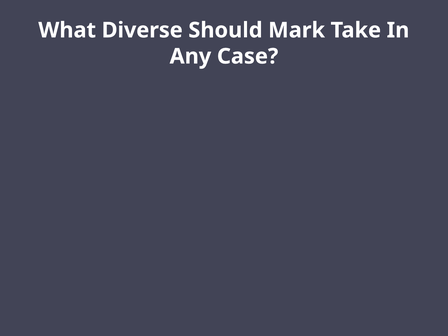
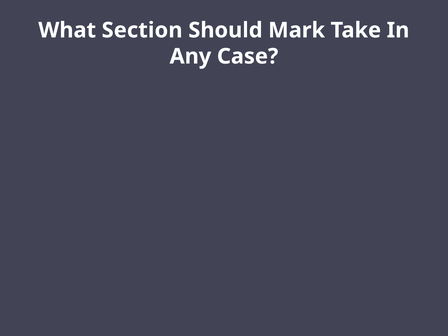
Diverse: Diverse -> Section (142, 30)
